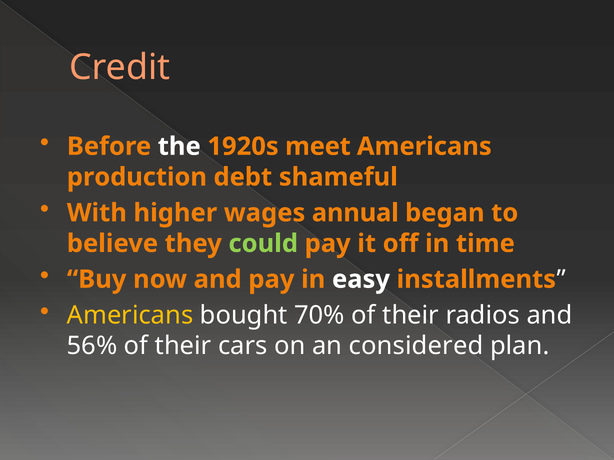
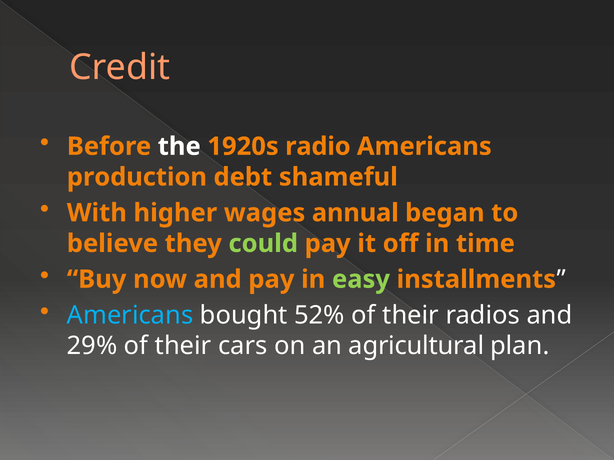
meet: meet -> radio (318, 147)
easy colour: white -> light green (361, 280)
Americans colour: yellow -> light blue (130, 315)
70%: 70% -> 52% (319, 315)
56%: 56% -> 29% (92, 346)
considered: considered -> agricultural (416, 346)
